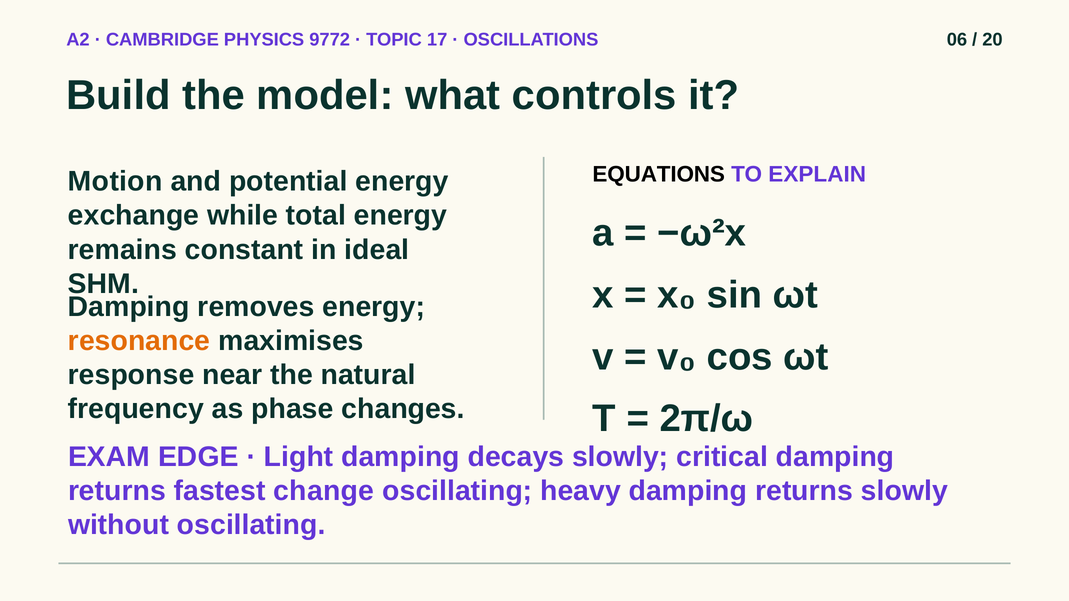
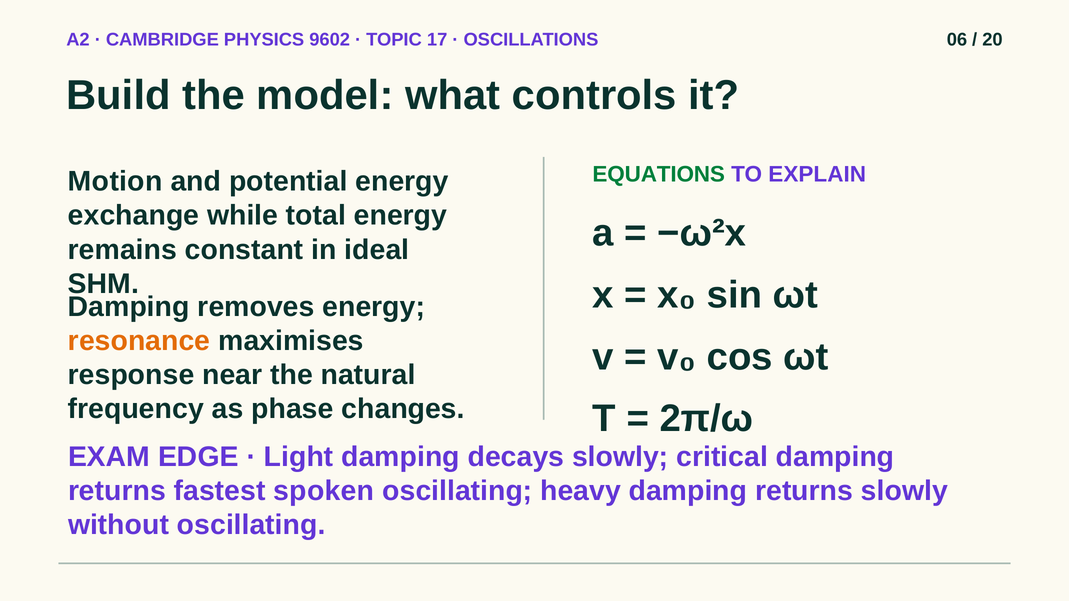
9772: 9772 -> 9602 (330, 40)
EQUATIONS colour: black -> green (659, 174)
change: change -> spoken (324, 491)
